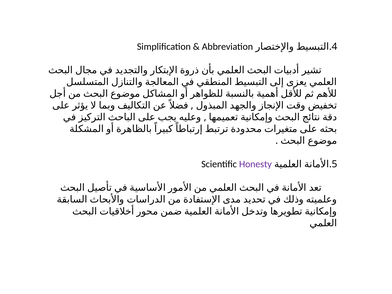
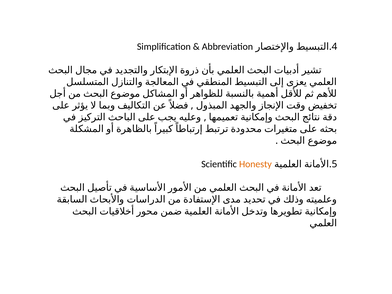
Honesty colour: purple -> orange (255, 164)
